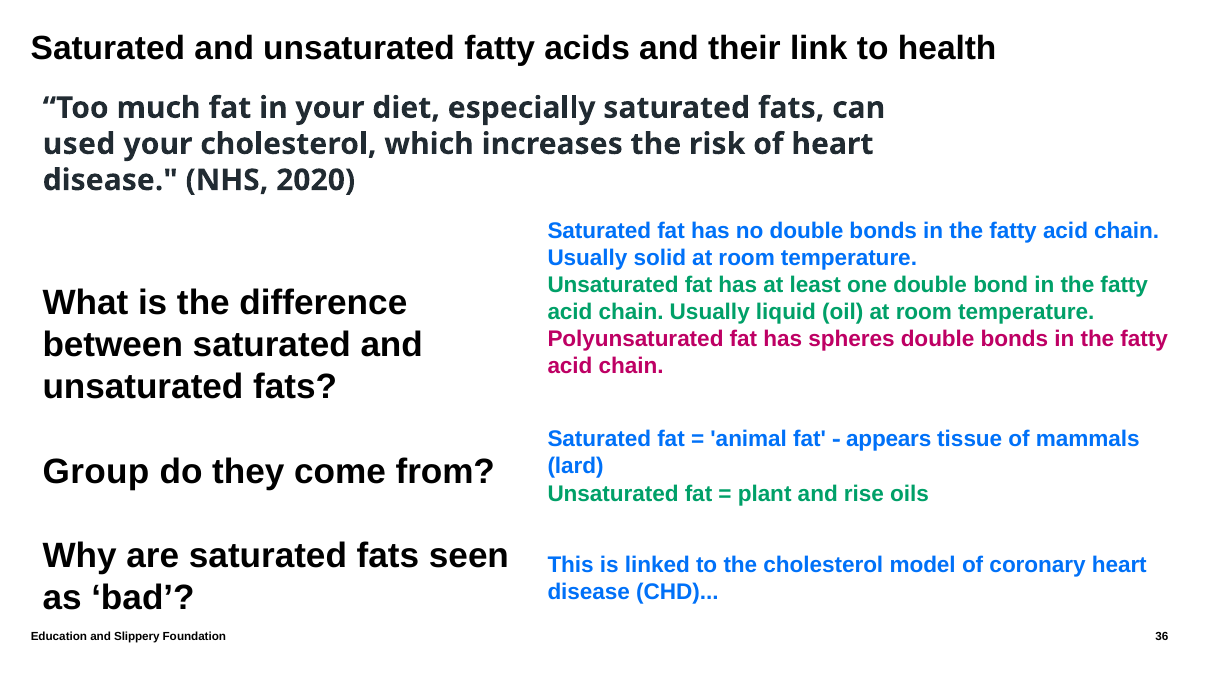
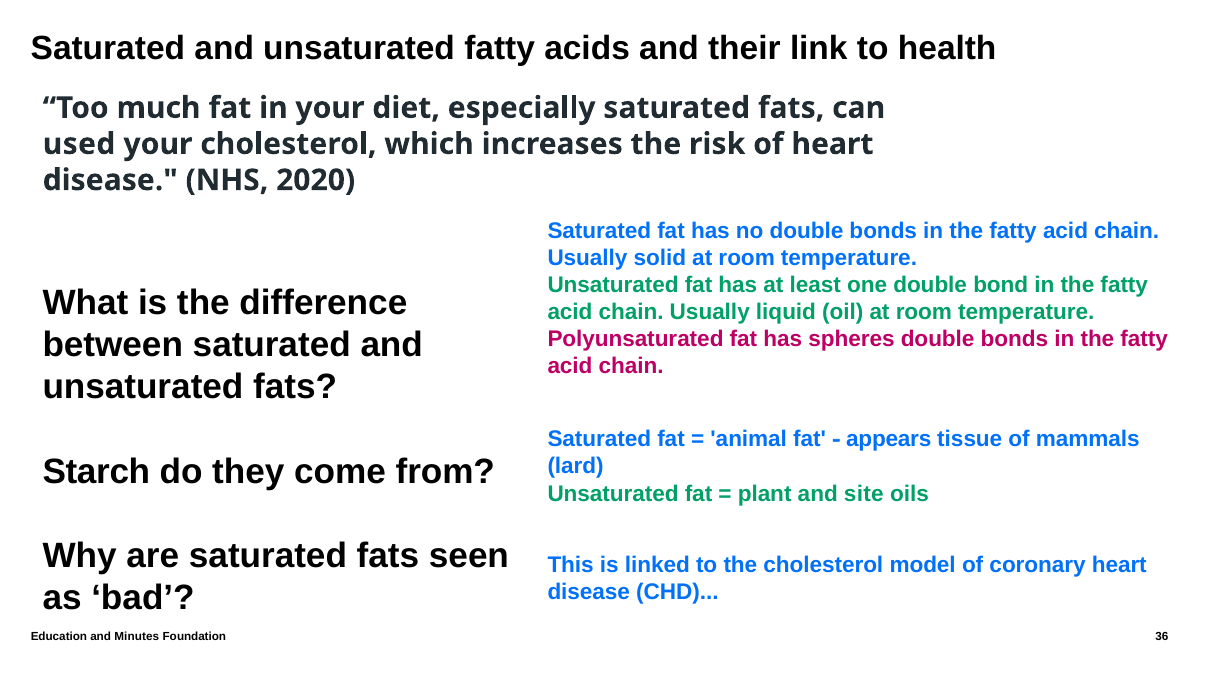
Group: Group -> Starch (96, 472)
rise: rise -> site (864, 493)
Slippery: Slippery -> Minutes (137, 636)
